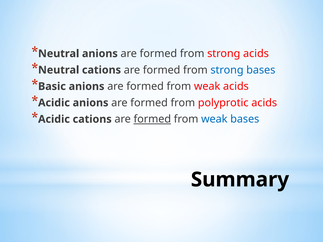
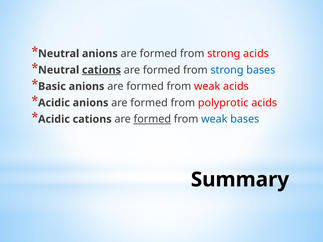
cations underline: none -> present (101, 70)
